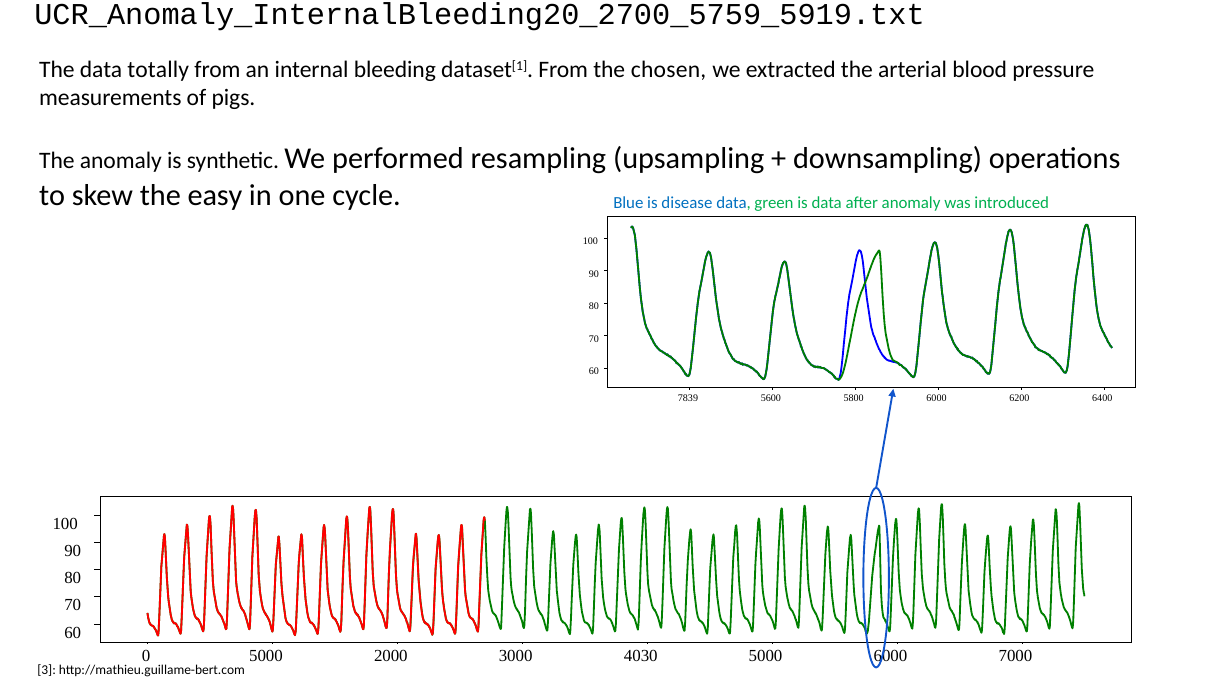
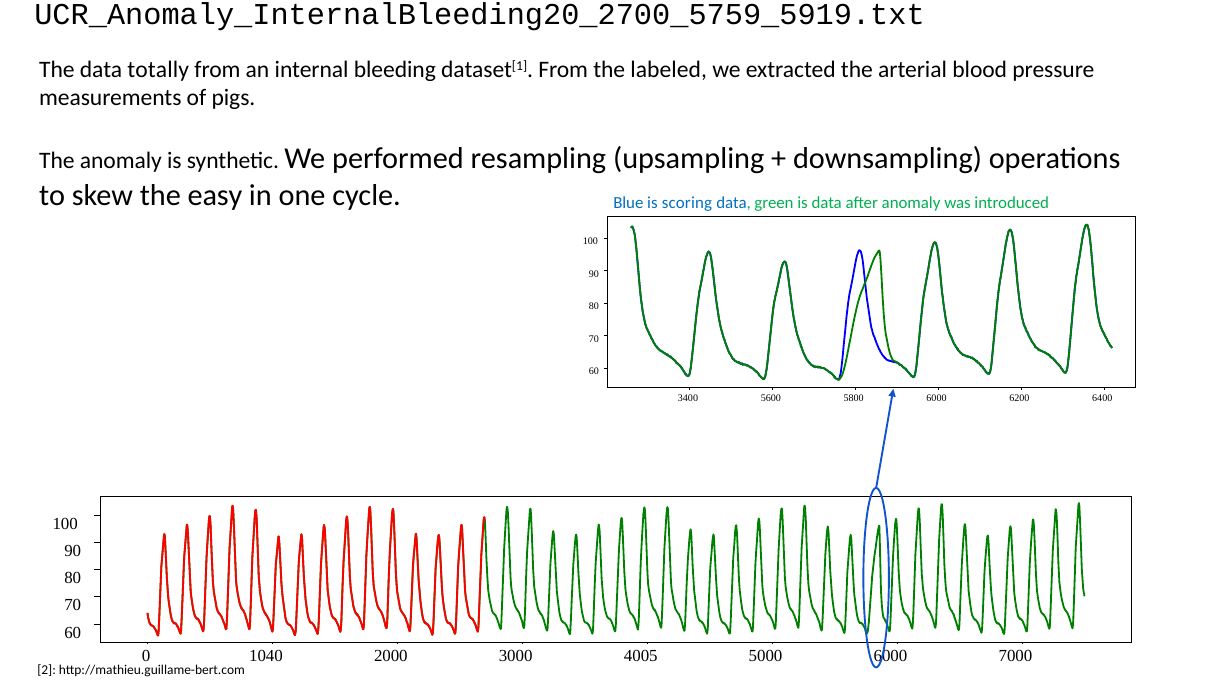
chosen: chosen -> labeled (669, 70)
disease: disease -> scoring (687, 203)
7839: 7839 -> 3400 (688, 398)
0 5000: 5000 -> 1040 (266, 657)
4030: 4030 -> 4005 (641, 657)
3: 3 -> 2 (47, 670)
